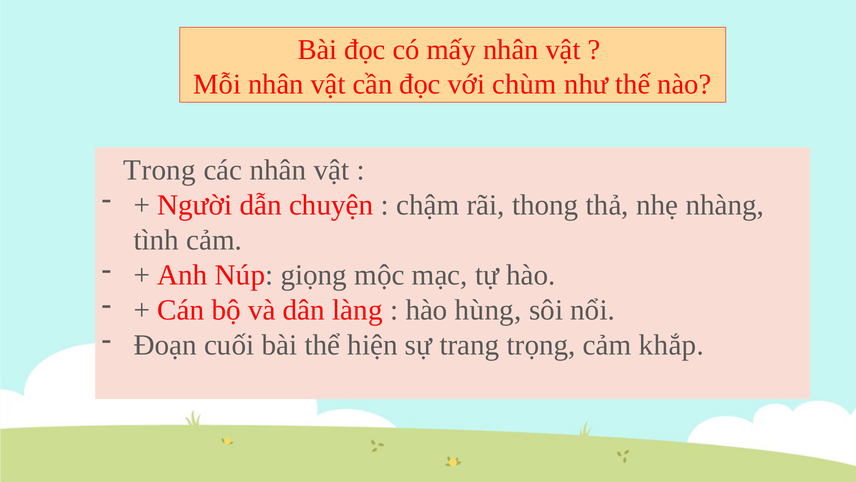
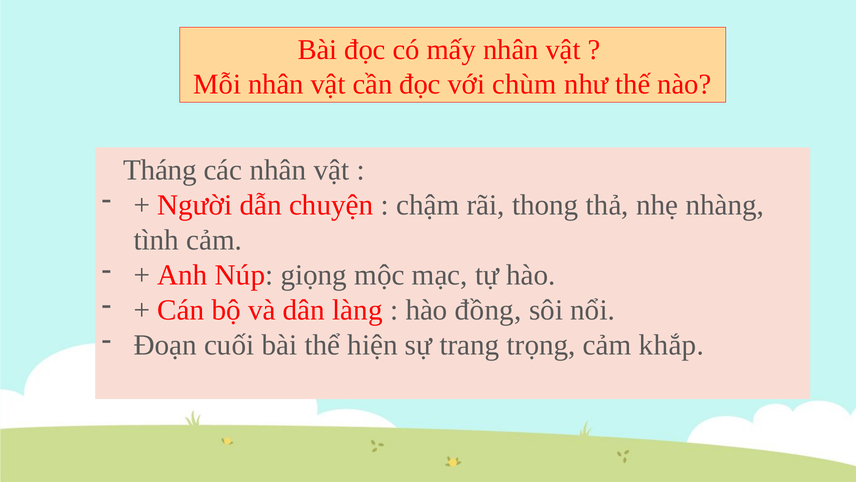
Trong: Trong -> Tháng (160, 170)
hùng: hùng -> đồng (488, 310)
